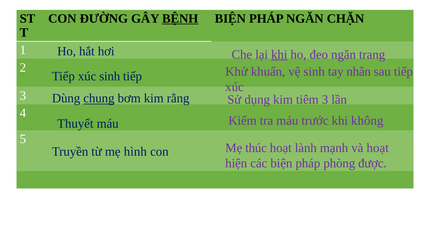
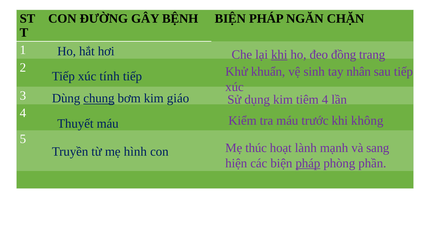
BỆNH underline: present -> none (180, 19)
đeo ngăn: ngăn -> đồng (344, 54)
xúc sinh: sinh -> tính (110, 76)
rằng: rằng -> giáo (178, 98)
tiêm 3: 3 -> 4 (325, 100)
và hoạt: hoạt -> sang (378, 148)
pháp underline: none -> present (308, 163)
được: được -> phần (372, 163)
